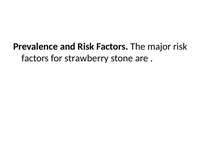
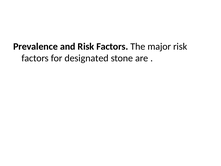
strawberry: strawberry -> designated (87, 58)
